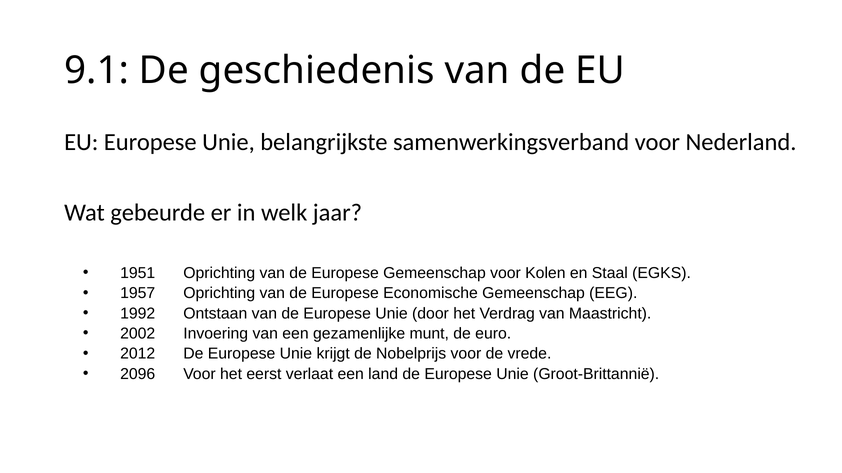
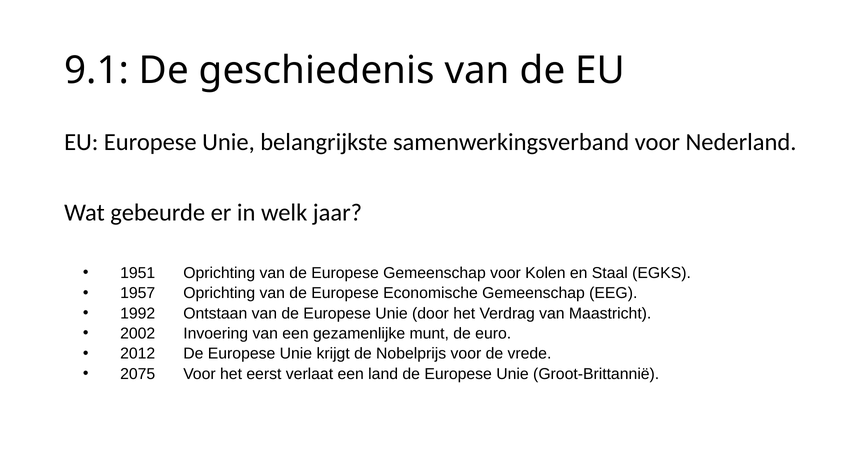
2096: 2096 -> 2075 (138, 374)
